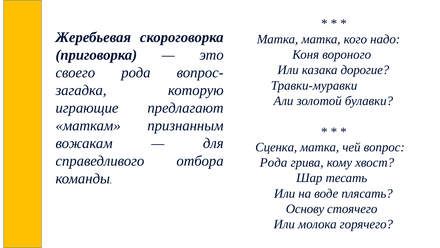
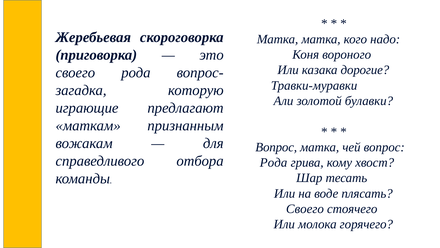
Сценка: Сценка -> Вопрос (276, 147)
Основу: Основу -> Своего (305, 209)
